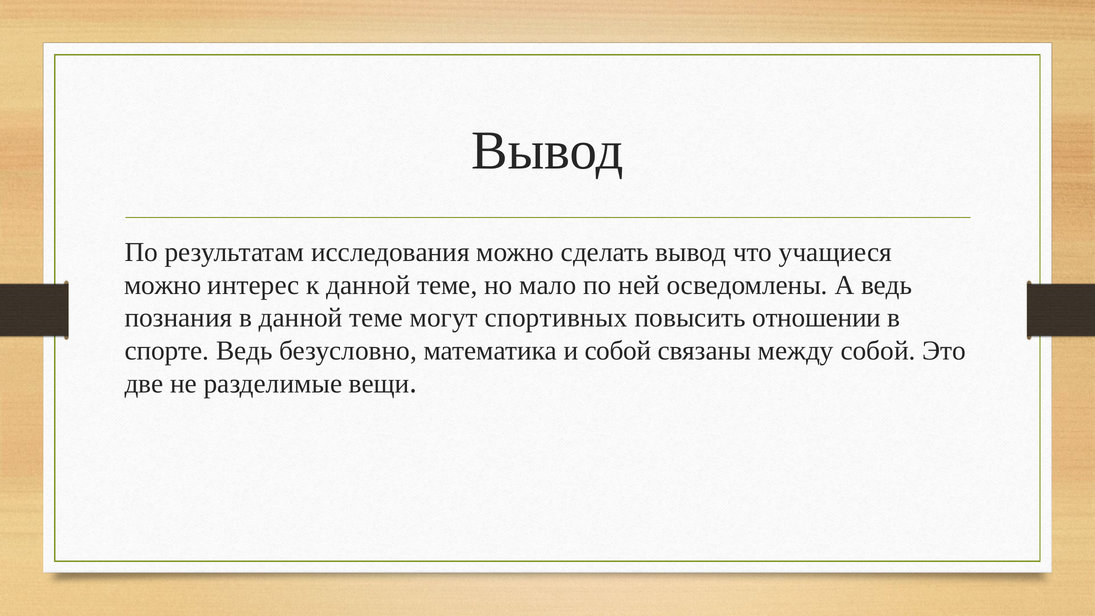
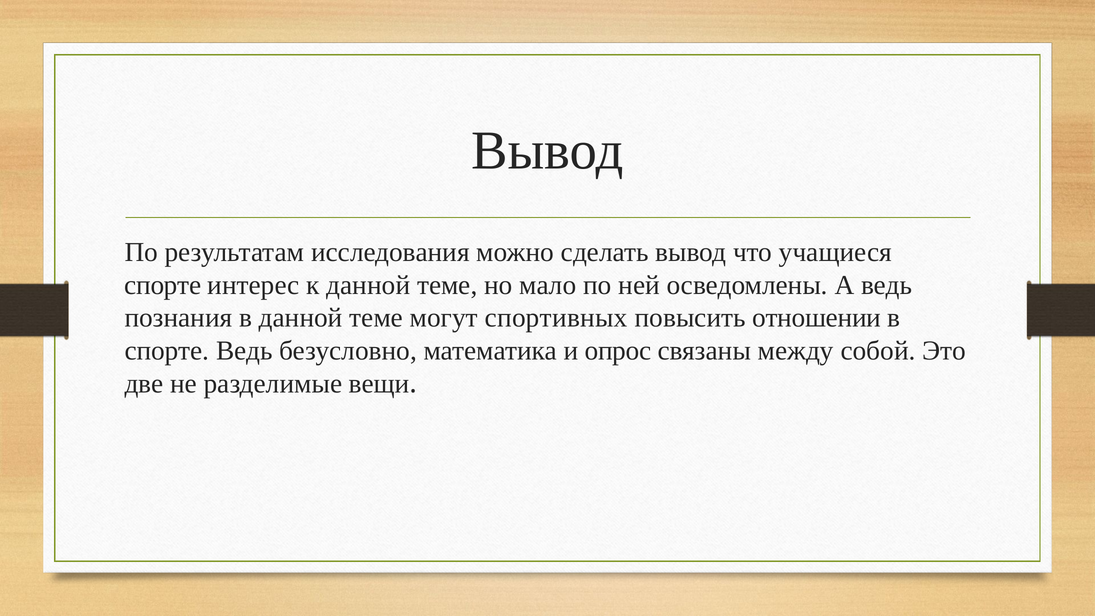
можно: можно -> спорте (163, 285)
и собой: собой -> опрос (618, 351)
